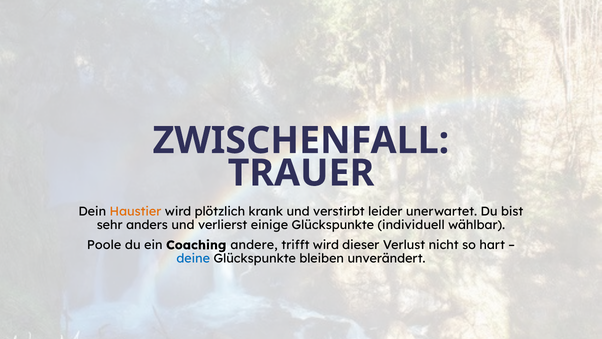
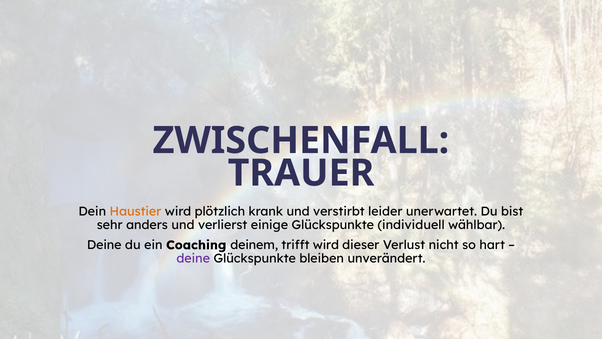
Poole: Poole -> Deine (104, 245)
andere: andere -> deinem (254, 245)
deine colour: blue -> purple (193, 258)
